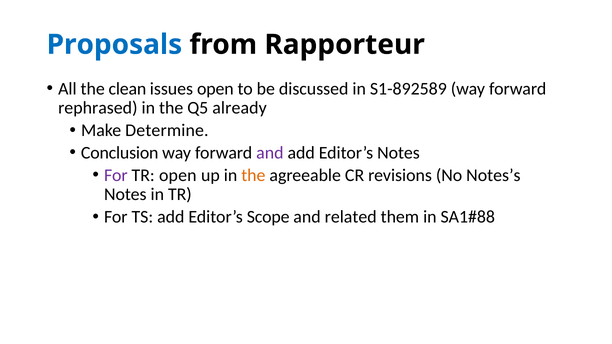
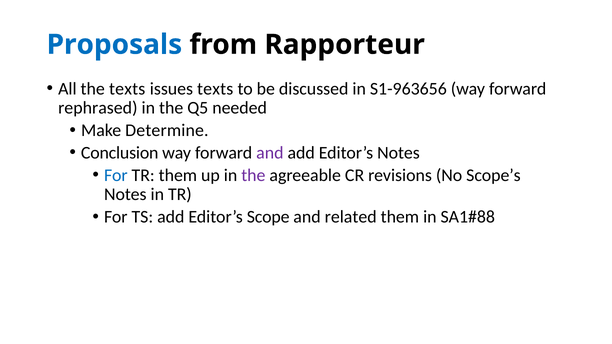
the clean: clean -> texts (127, 89)
issues open: open -> texts (215, 89)
S1-892589: S1-892589 -> S1-963656 (408, 89)
already: already -> needed (240, 108)
For colour: purple -> blue (116, 175)
TR open: open -> them (178, 175)
the colour: orange -> purple (253, 175)
Notes’s: Notes’s -> Scope’s (493, 175)
